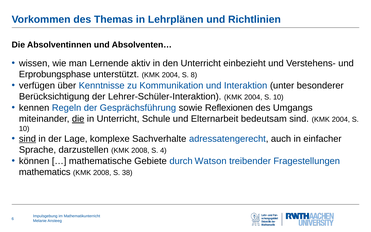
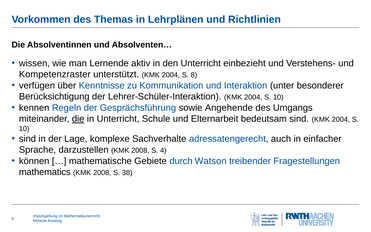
Erprobungsphase: Erprobungsphase -> Kompetenzraster (55, 74)
Reflexionen: Reflexionen -> Angehende (229, 108)
sind underline: present -> none (27, 139)
